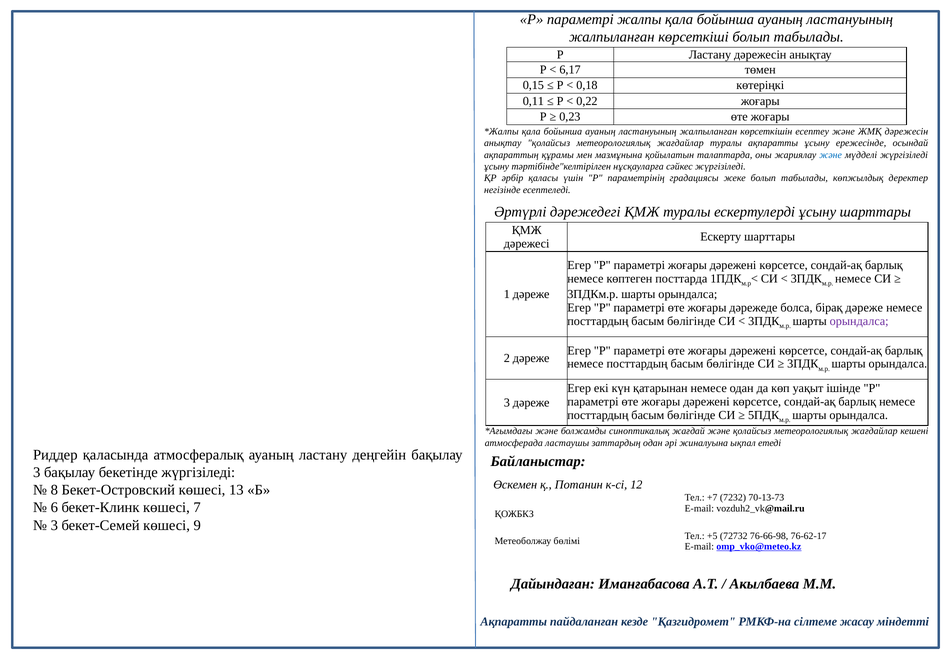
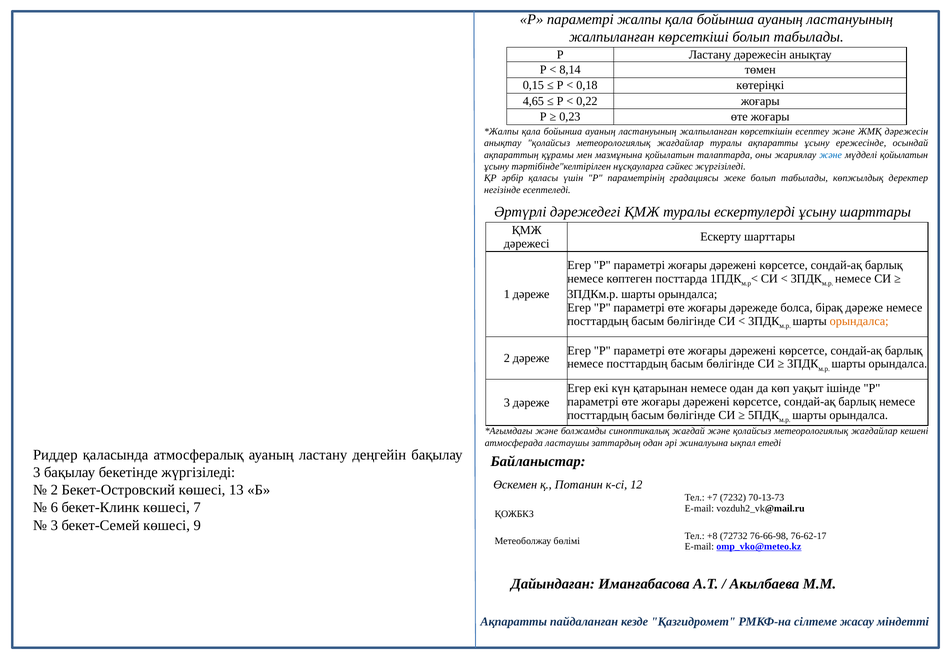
6,17: 6,17 -> 8,14 (570, 70)
0,11: 0,11 -> 4,65 (533, 101)
мүдделі жүргізіледі: жүргізіледі -> қойылатын (904, 155)
орындалса colour: purple -> orange (859, 321)
8: 8 -> 2 (54, 490)
+5: +5 -> +8 (712, 535)
